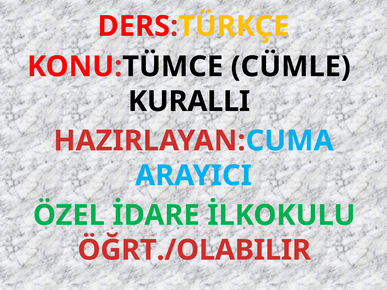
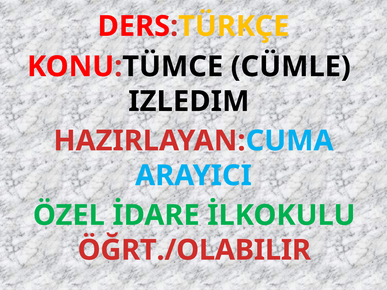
KURALLI: KURALLI -> IZLEDIM (189, 101)
